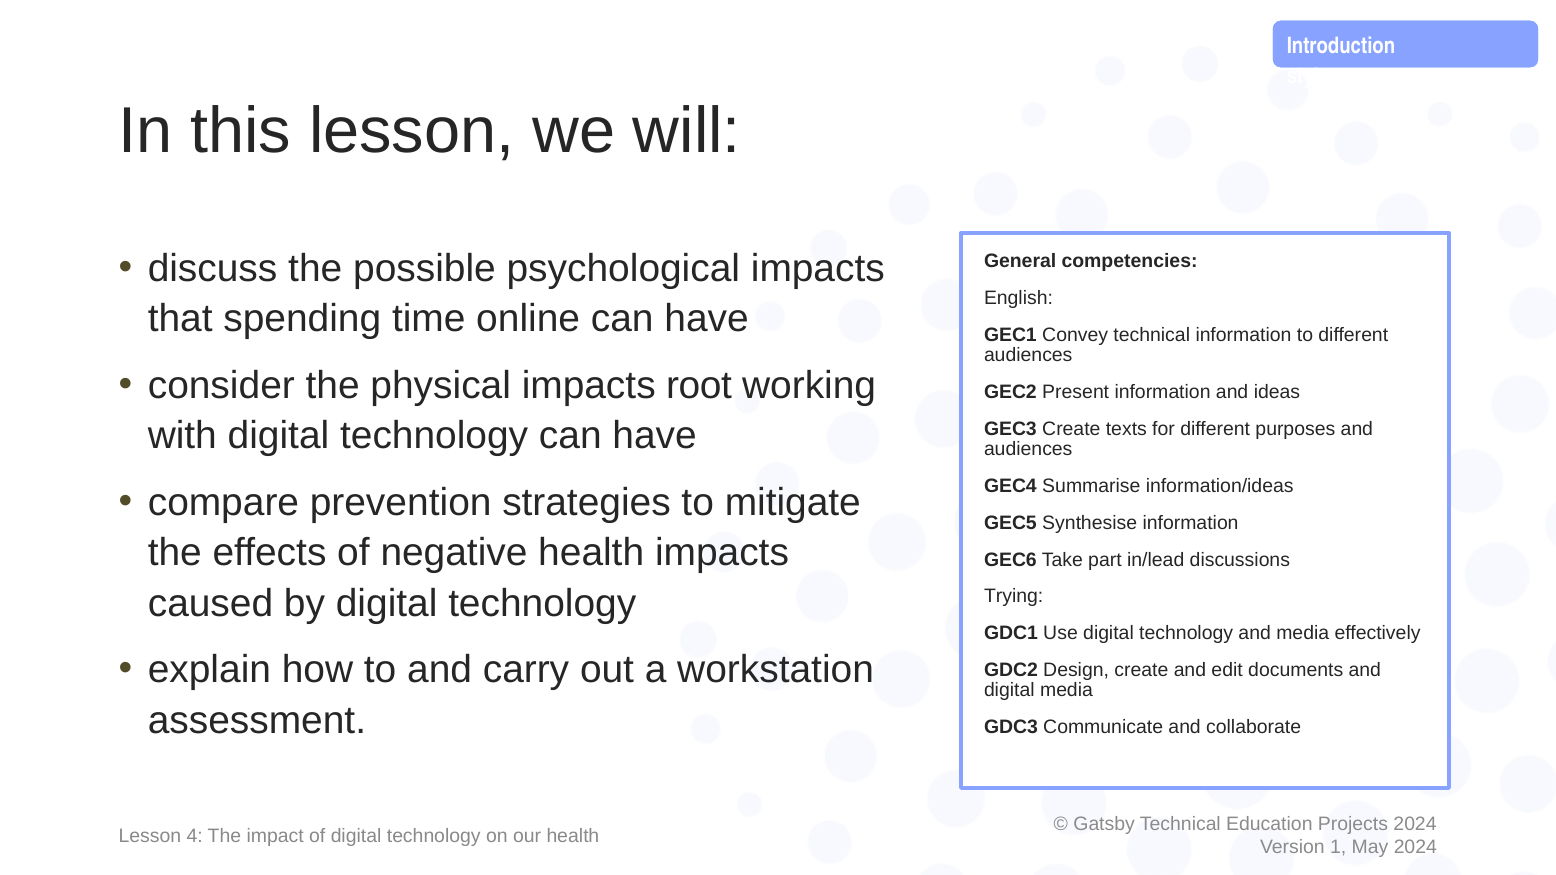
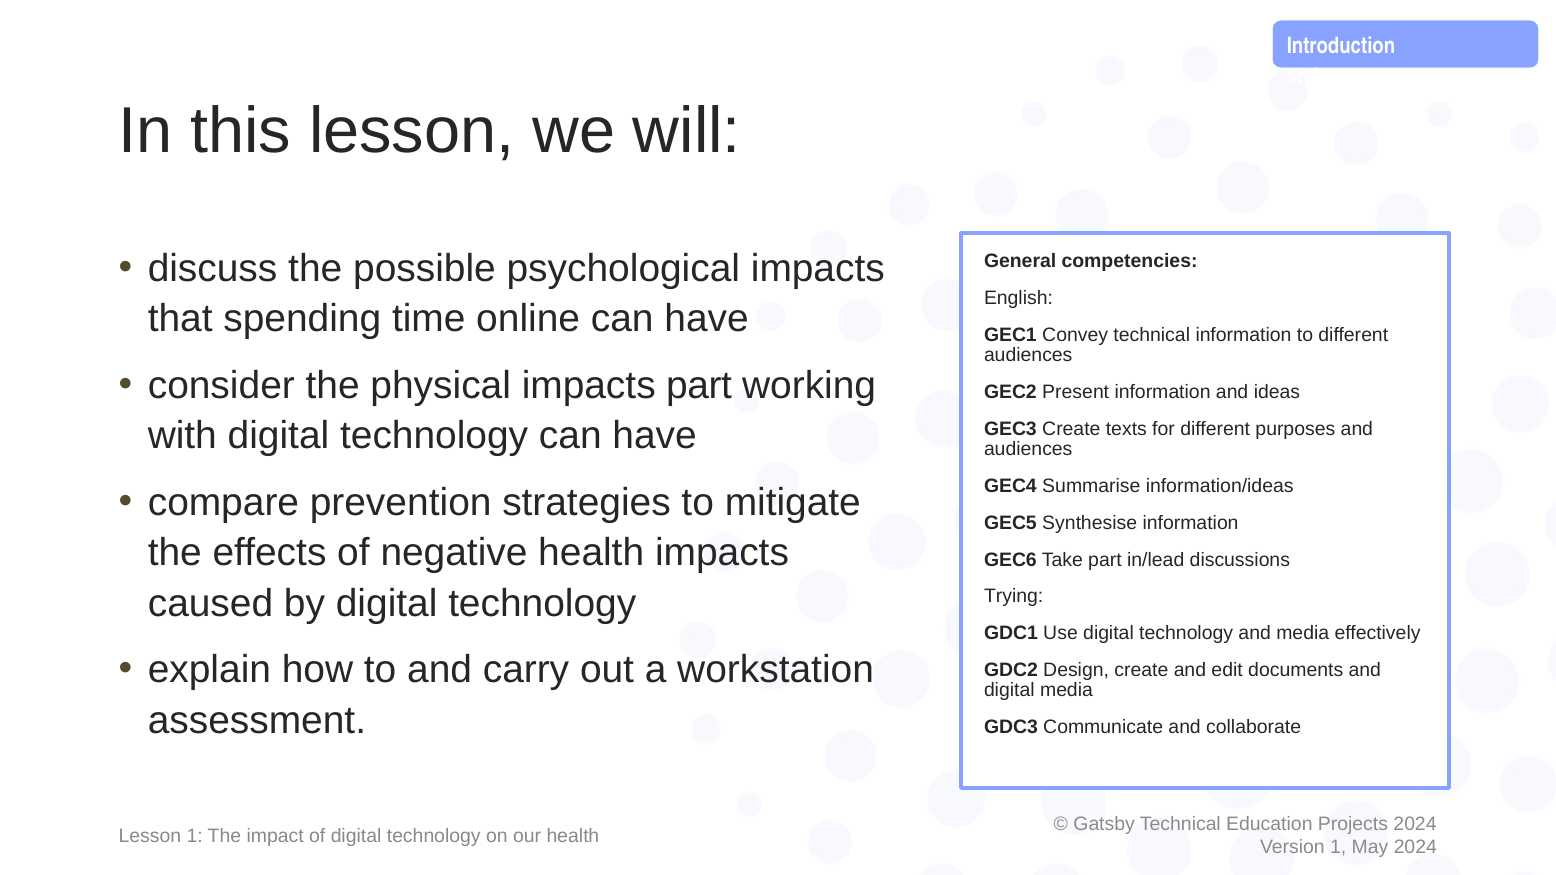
impacts root: root -> part (699, 386)
Lesson 4: 4 -> 1 (195, 837)
